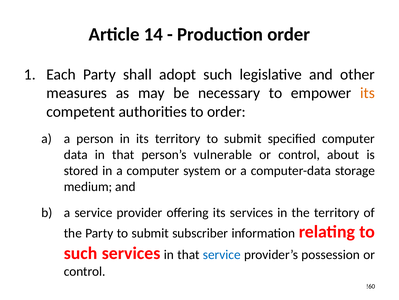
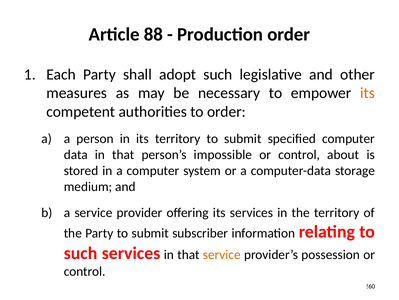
14: 14 -> 88 (153, 34)
vulnerable: vulnerable -> impossible (223, 154)
service colour: blue -> orange (222, 254)
